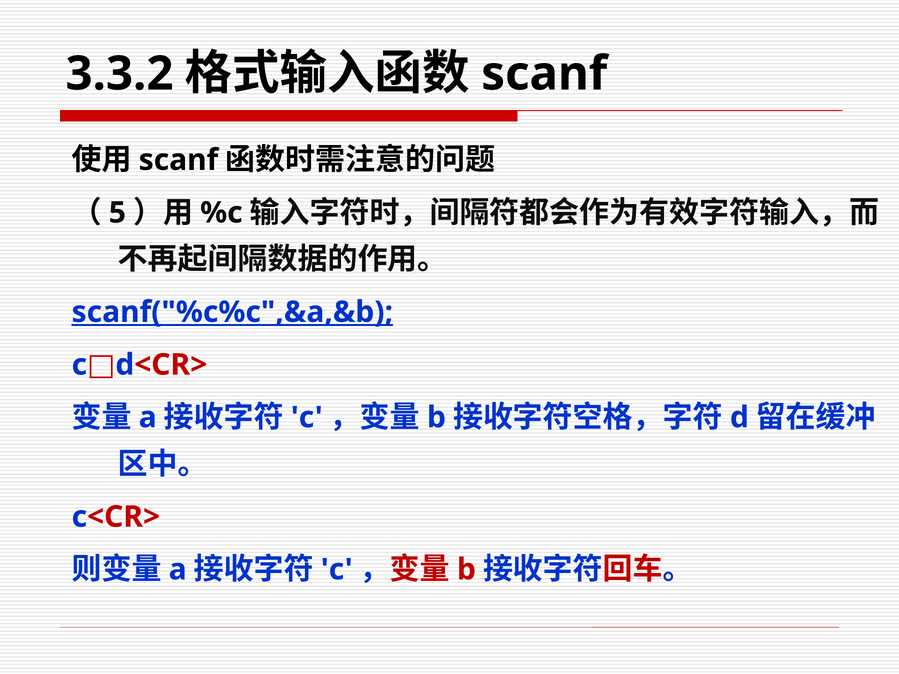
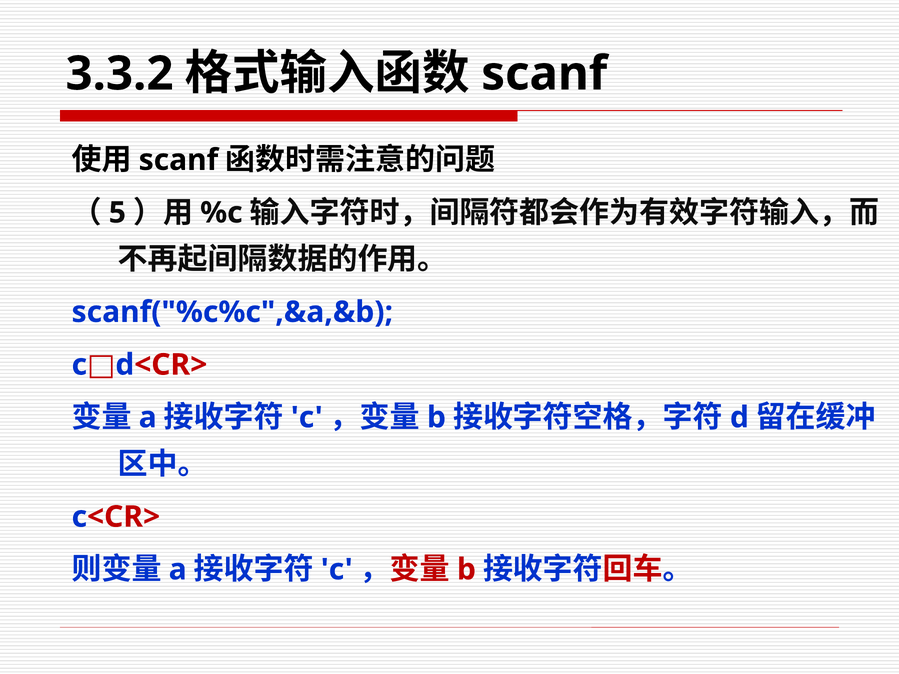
scanf("%c%c",&a,&b underline: present -> none (232, 312)
